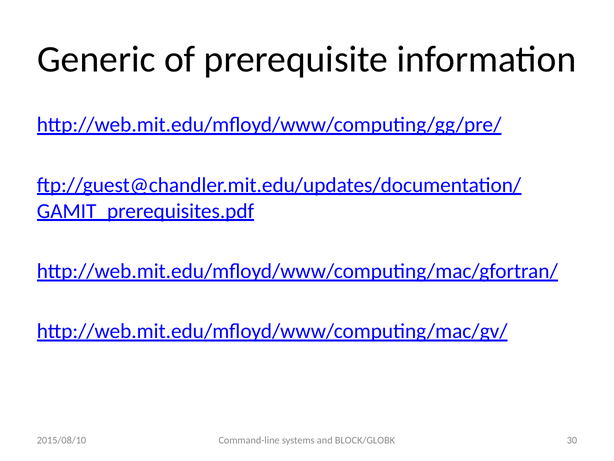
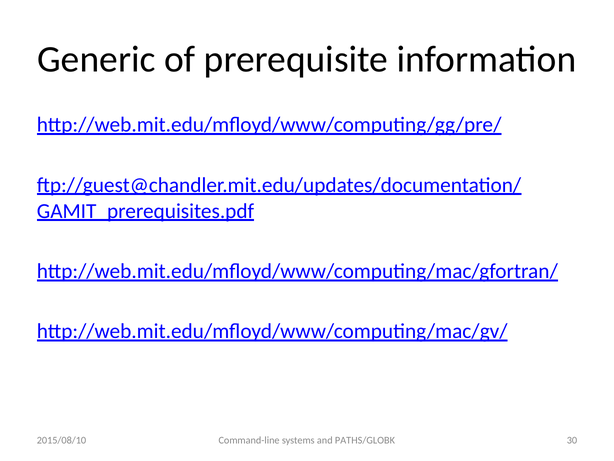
BLOCK/GLOBK: BLOCK/GLOBK -> PATHS/GLOBK (365, 440)
